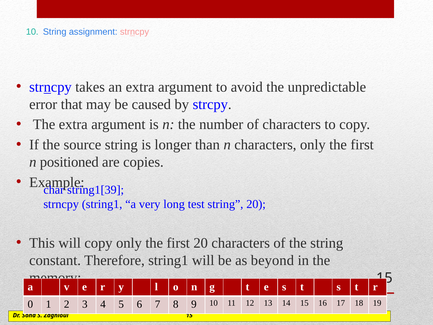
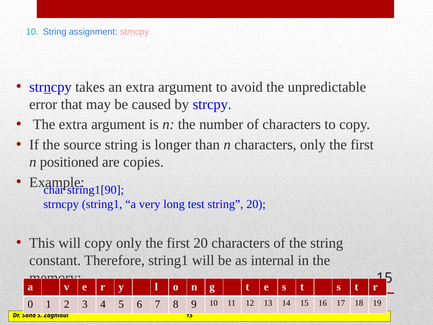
string1[39: string1[39 -> string1[90 (96, 190)
beyond: beyond -> internal (273, 260)
